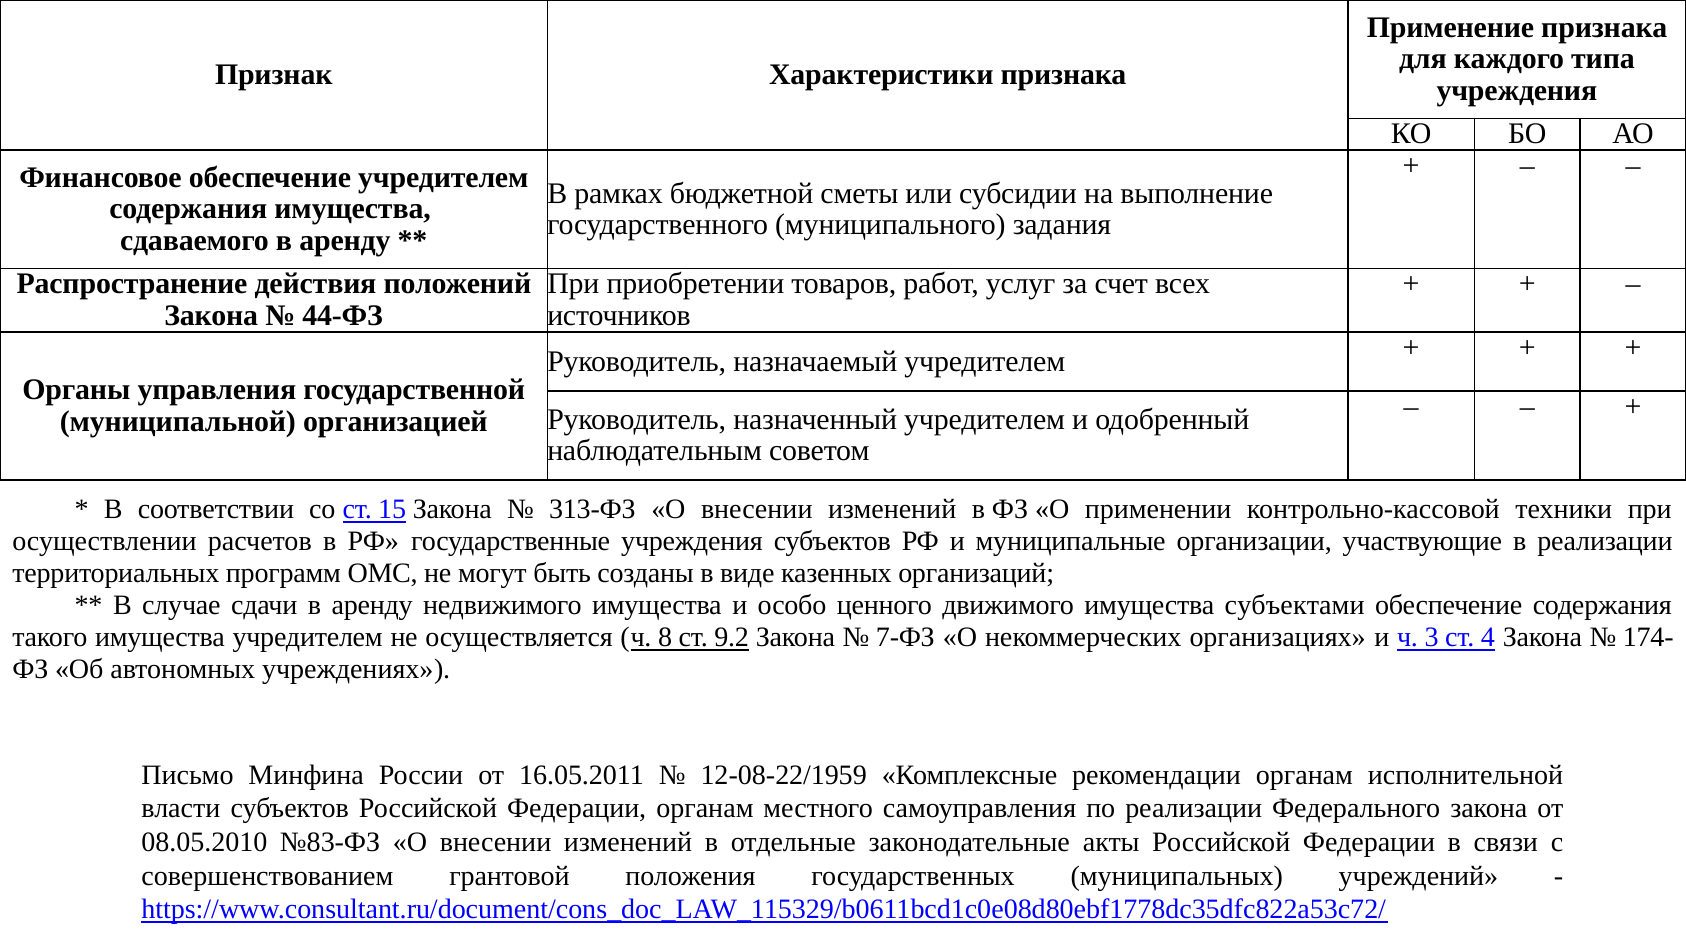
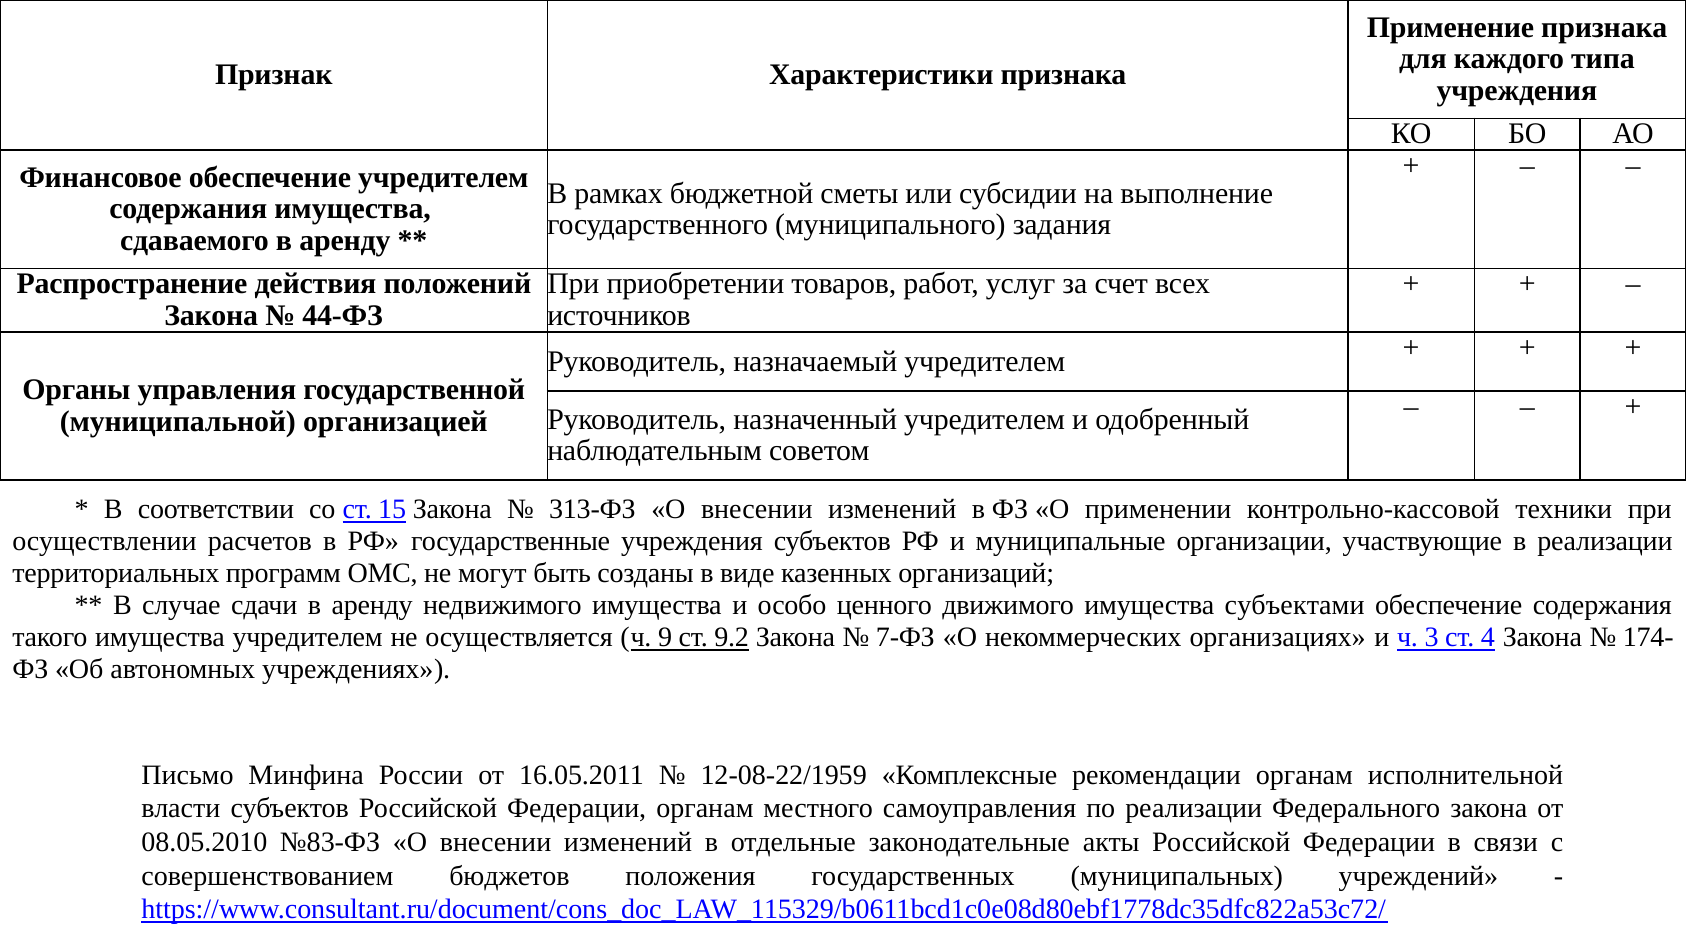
8: 8 -> 9 (665, 638)
грантовой: грантовой -> бюджетов (509, 876)
